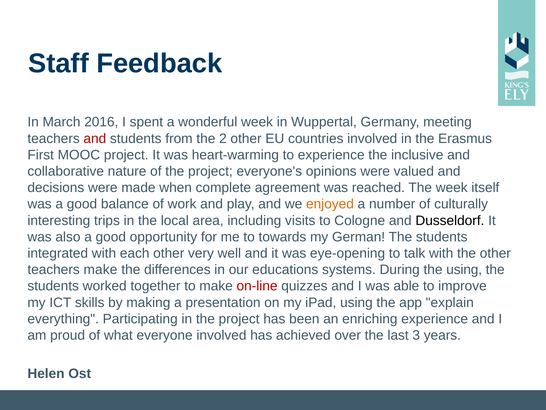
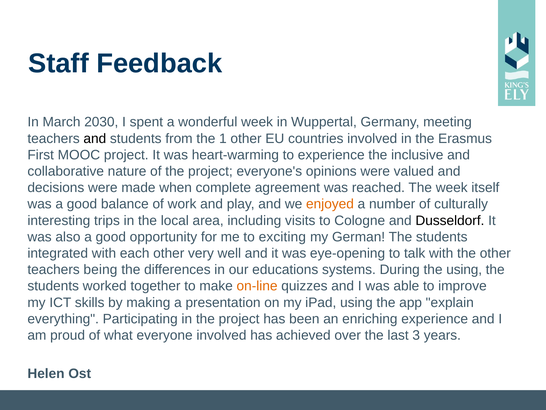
2016: 2016 -> 2030 (101, 122)
and colour: red -> black (95, 138)
2: 2 -> 1 (223, 138)
towards: towards -> exciting (282, 237)
teachers make: make -> being (100, 269)
on-line colour: red -> orange (257, 286)
